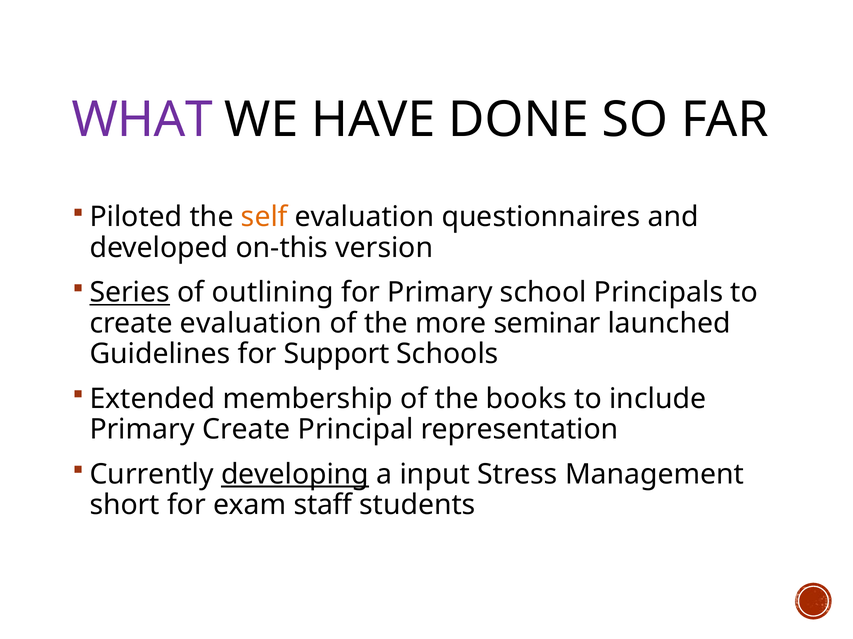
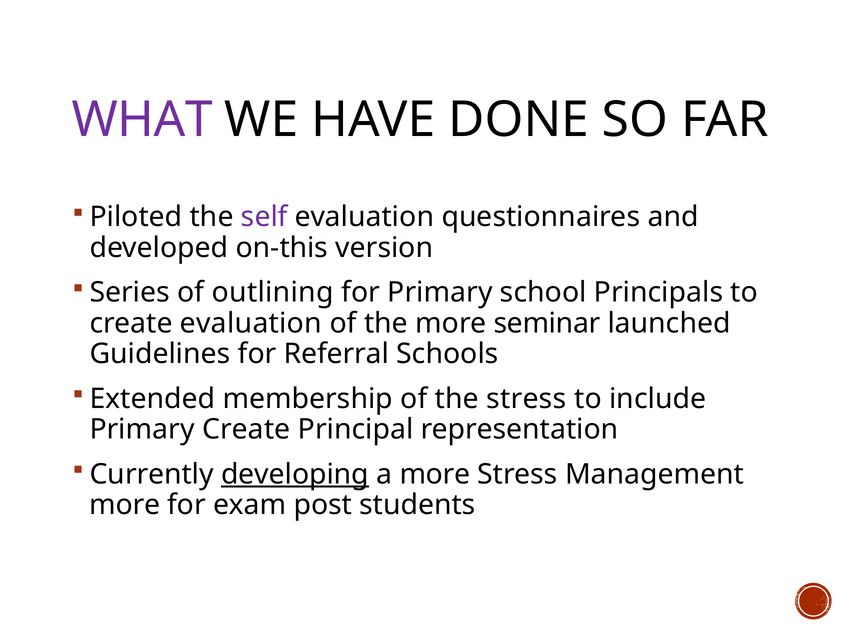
self colour: orange -> purple (264, 217)
Series underline: present -> none (130, 293)
Support: Support -> Referral (337, 354)
the books: books -> stress (526, 399)
a input: input -> more (435, 475)
short: short -> more (125, 506)
staff: staff -> post (323, 506)
